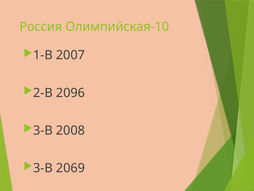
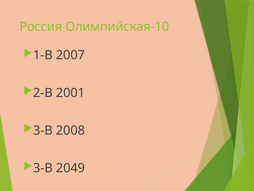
2096: 2096 -> 2001 (70, 93)
2069: 2069 -> 2049 (70, 168)
